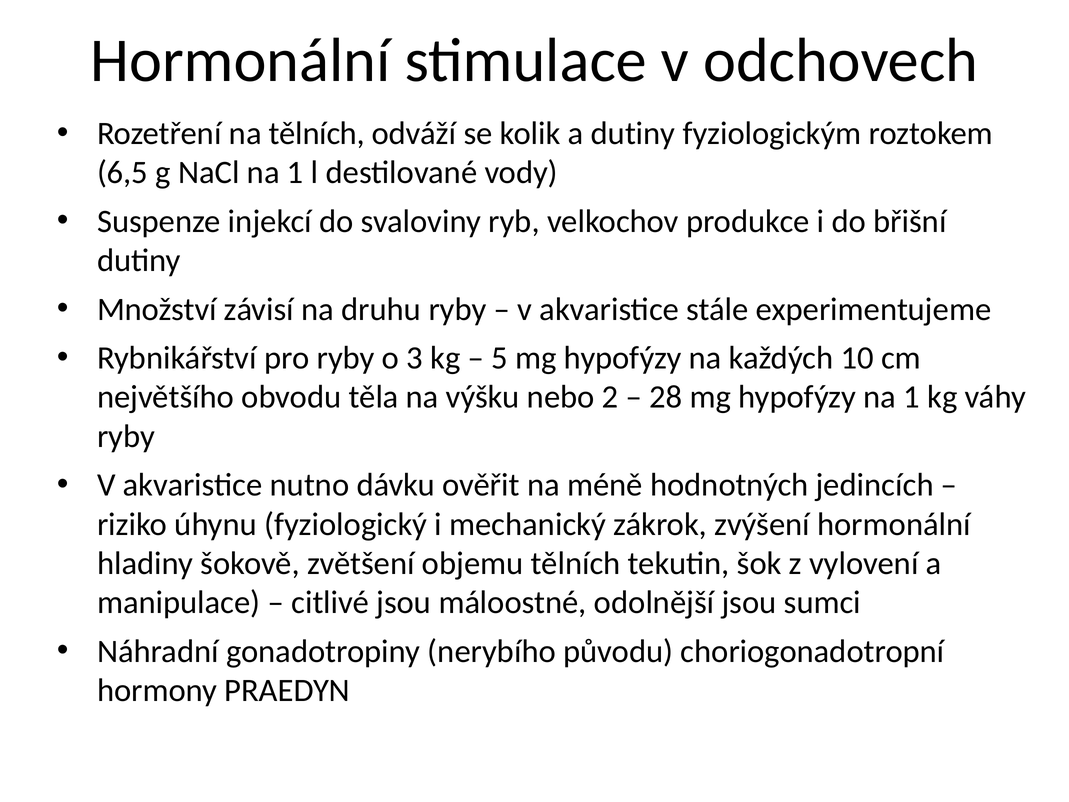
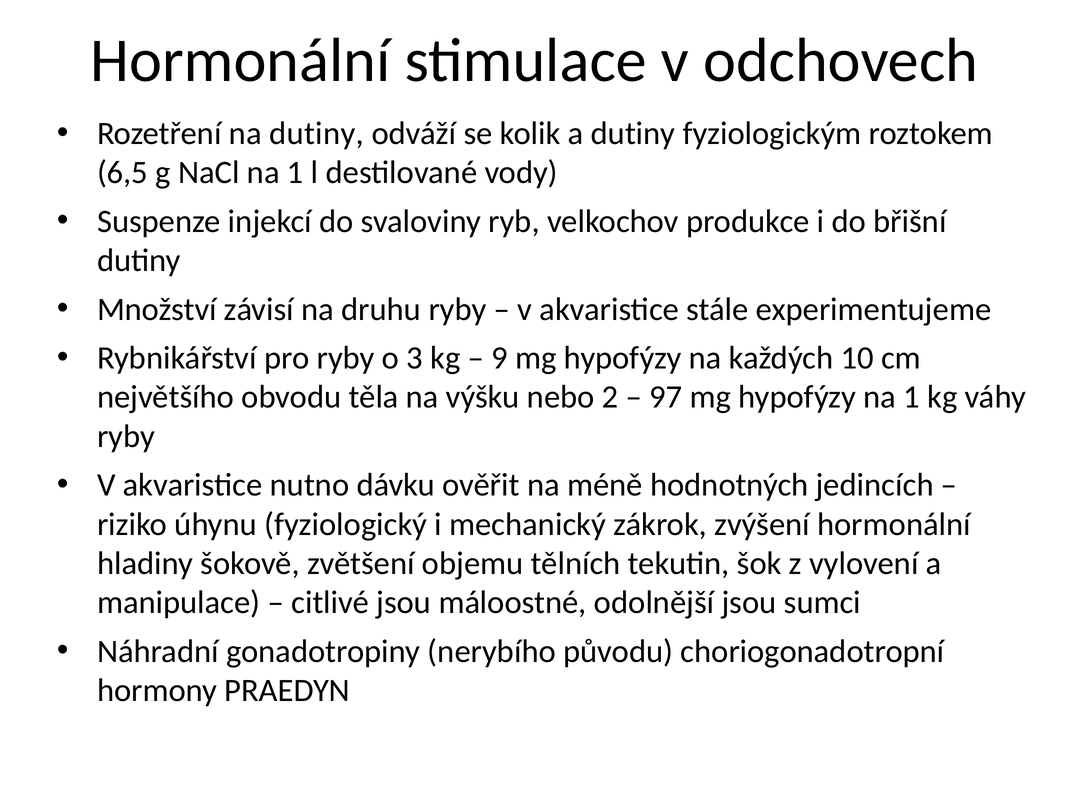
na tělních: tělních -> dutiny (317, 133)
5: 5 -> 9 (500, 358)
28: 28 -> 97 (666, 397)
